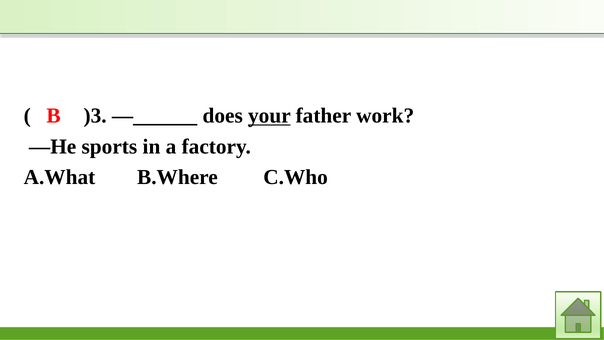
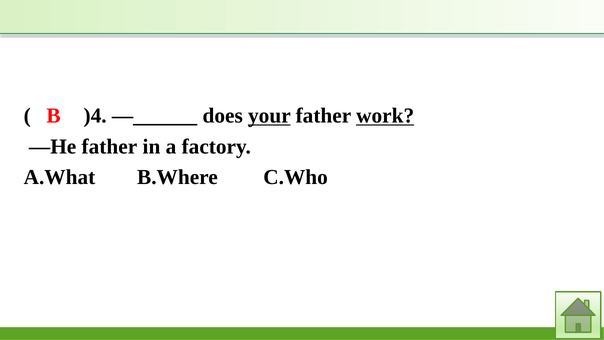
)3: )3 -> )4 (95, 116)
work underline: none -> present (385, 116)
—He sports: sports -> father (109, 146)
